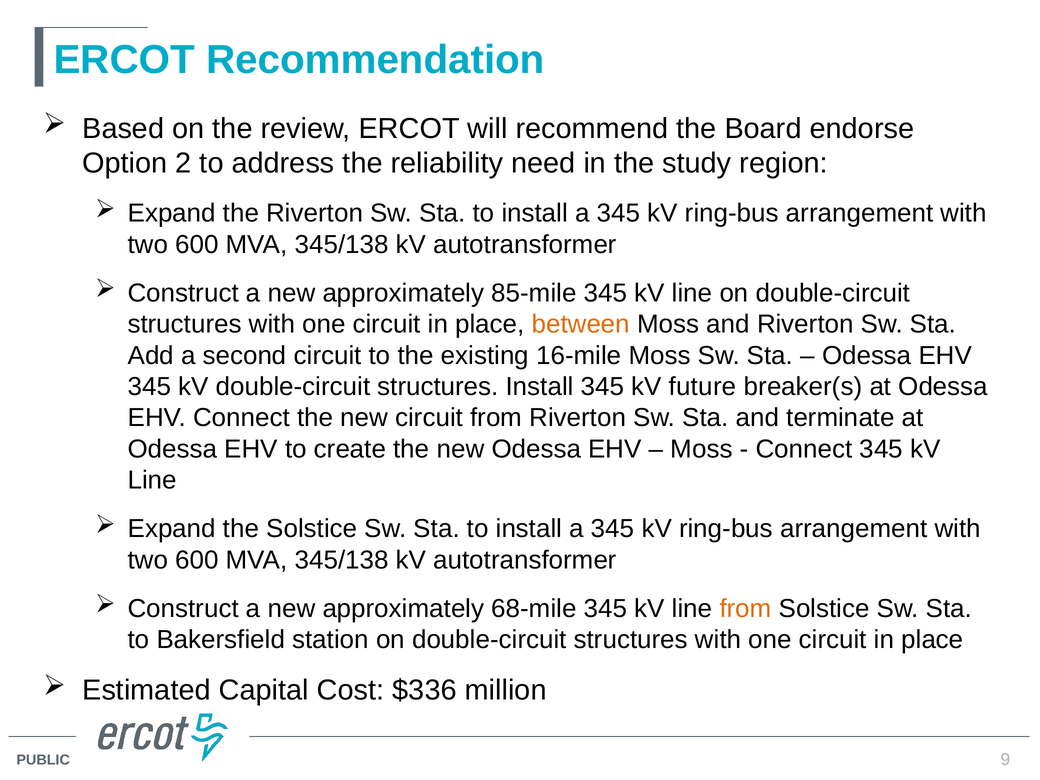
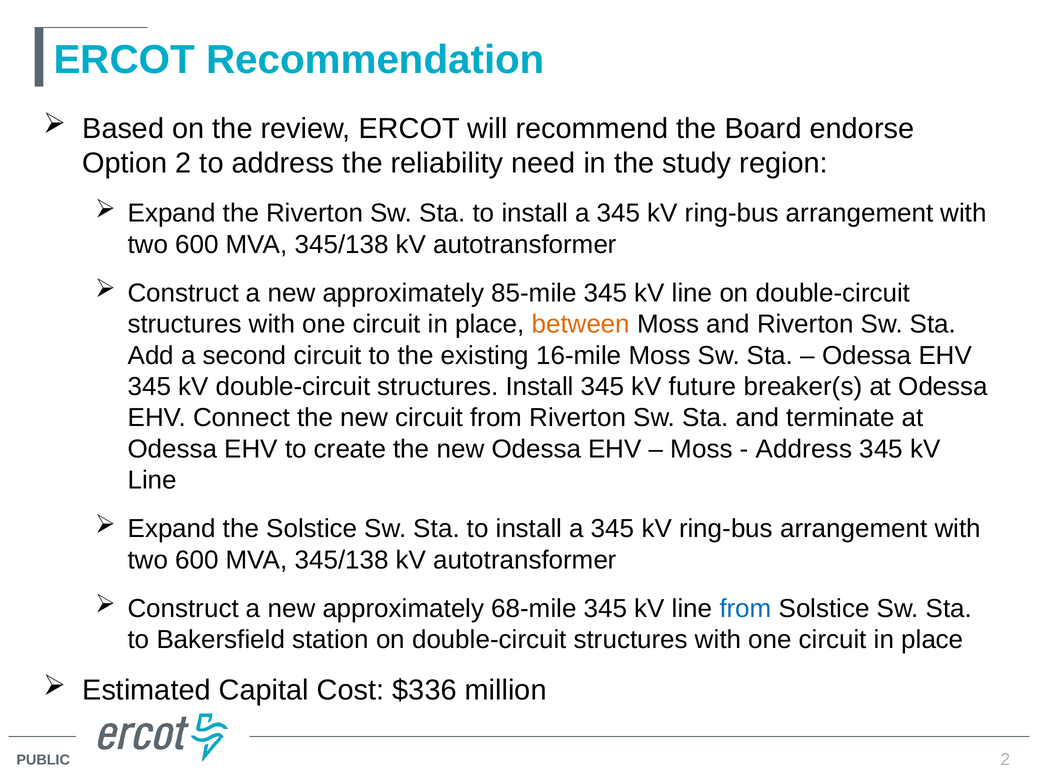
Connect: Connect -> Address (804, 449)
from colour: orange -> blue (746, 609)
9: 9 -> 2 (1005, 760)
